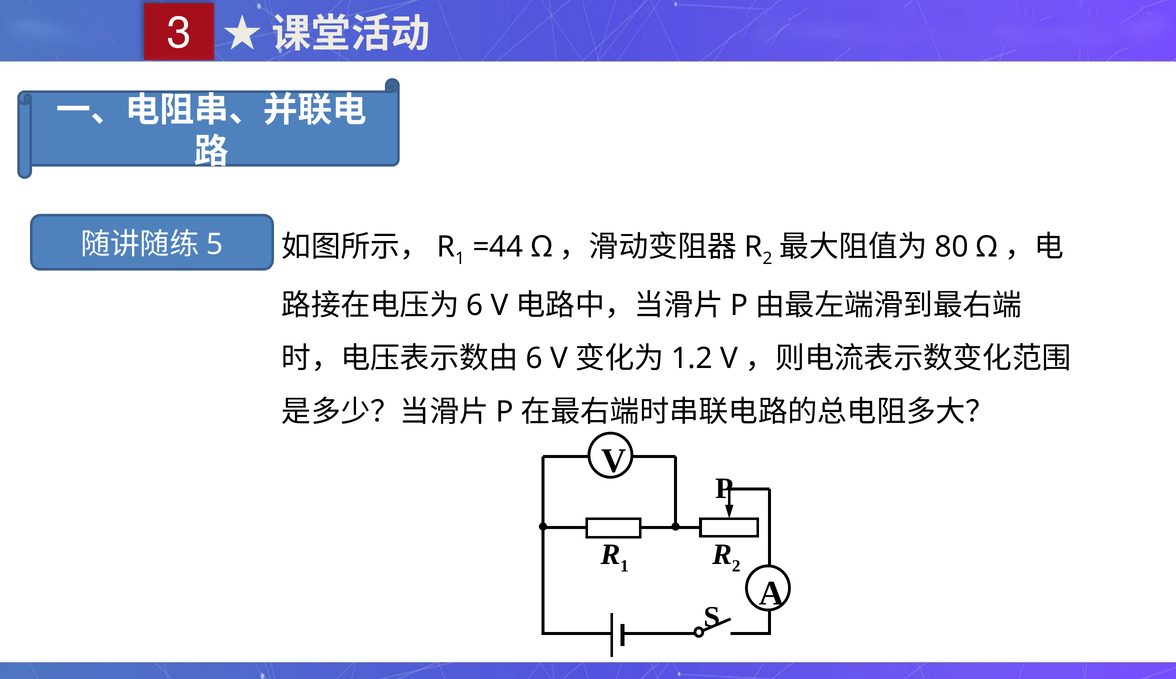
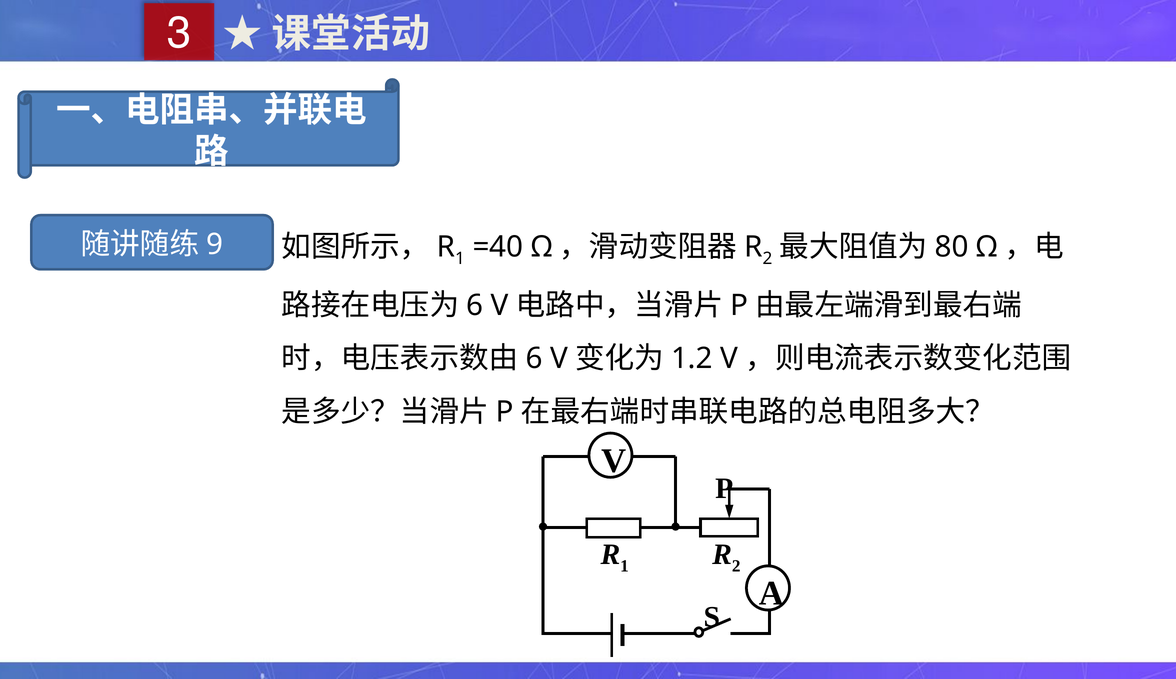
5: 5 -> 9 (215, 244)
=44: =44 -> =40 (498, 247)
